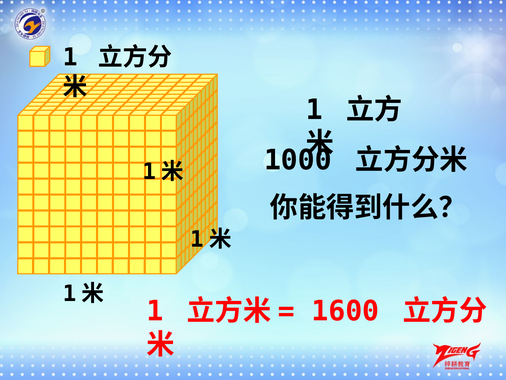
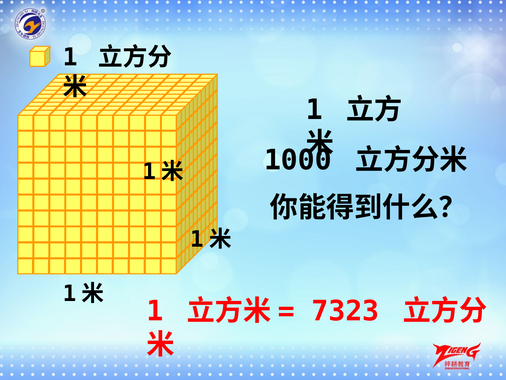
1600: 1600 -> 7323 (345, 311)
